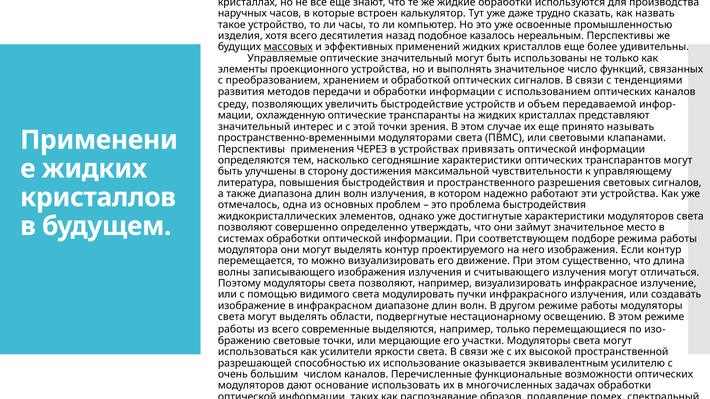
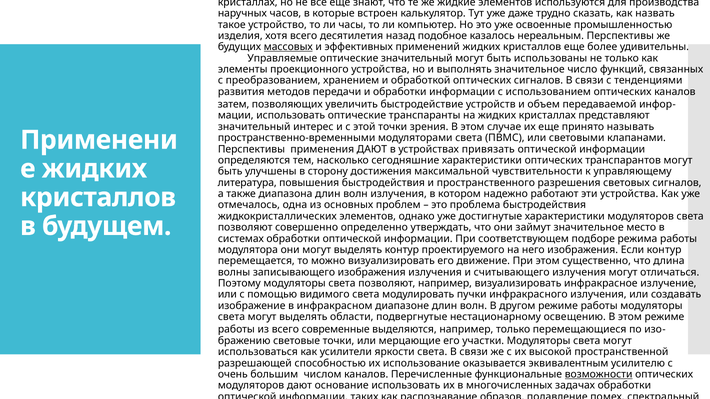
жидкие обработки: обработки -> элементов (505, 2)
среду: среду -> затем (234, 104)
охлажденную: охлажденную -> использовать (291, 116)
применения ЧЕРЕЗ: ЧЕРЕЗ -> ДАЮТ (372, 149)
возможности underline: none -> present (599, 375)
